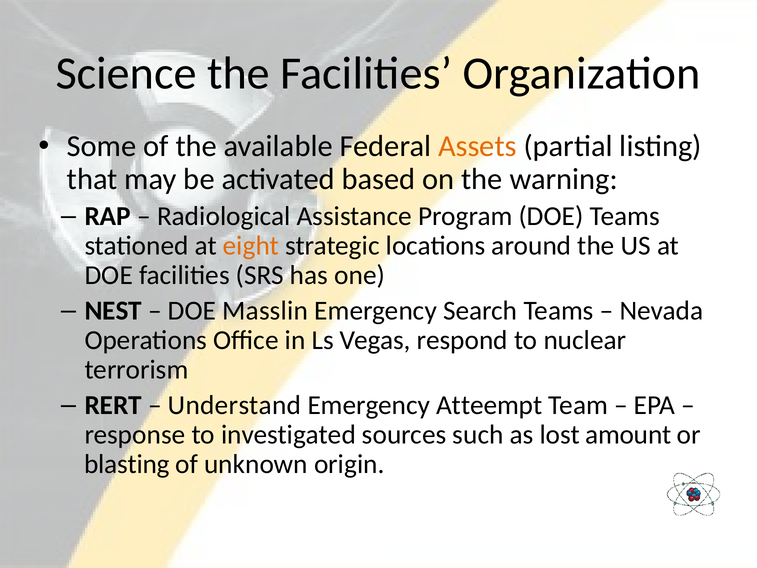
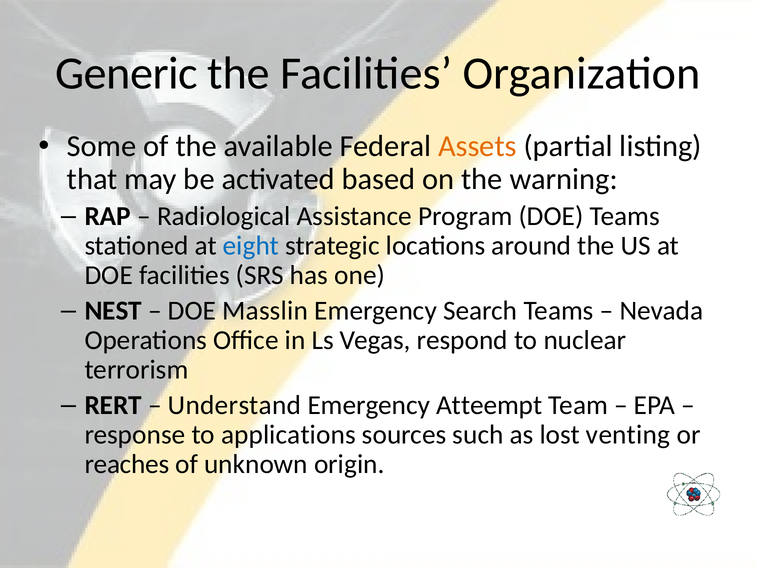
Science: Science -> Generic (126, 73)
eight colour: orange -> blue (251, 246)
investigated: investigated -> applications (288, 435)
amount: amount -> venting (628, 435)
blasting: blasting -> reaches (127, 464)
